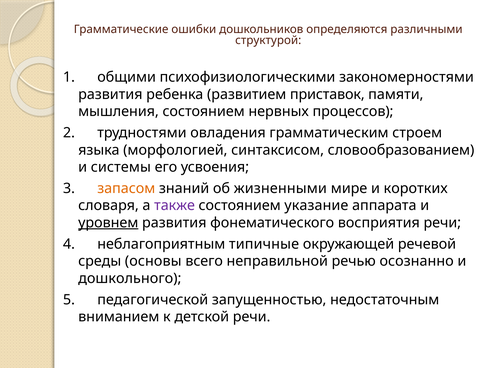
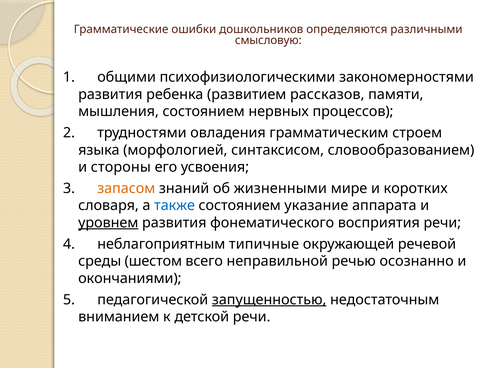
структурой: структурой -> смысловую (268, 40)
приставок: приставок -> рассказов (327, 94)
системы: системы -> стороны (121, 167)
также colour: purple -> blue (175, 206)
основы: основы -> шестом (153, 261)
дошкольного: дошкольного -> окончаниями (130, 279)
запущенностью underline: none -> present (269, 300)
